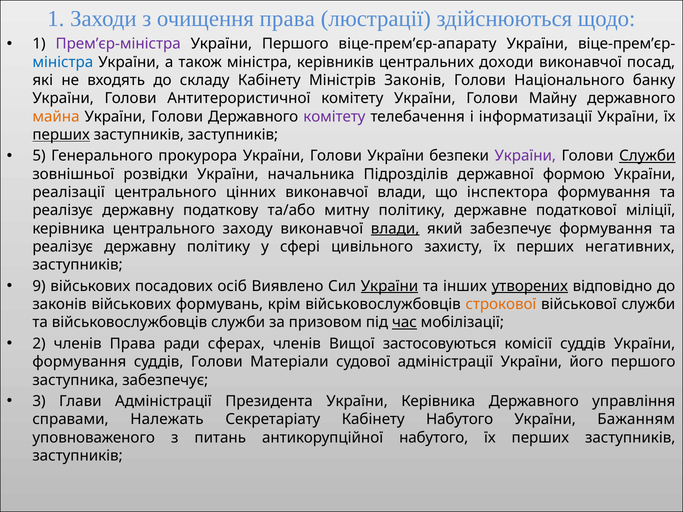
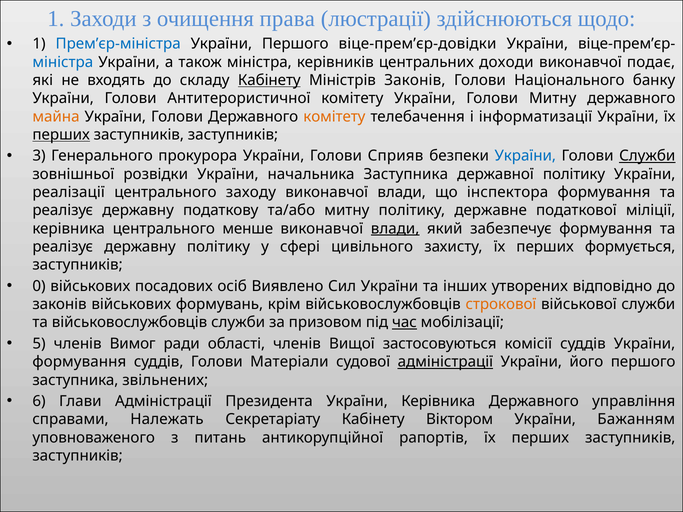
Прем’єр-міністра colour: purple -> blue (118, 44)
віце-прем’єр-апарату: віце-прем’єр-апарату -> віце-прем’єр-довідки (417, 44)
посад: посад -> подає (651, 62)
Кабінету underline: none -> present (269, 80)
Голови Майну: Майну -> Митну (553, 98)
комітету colour: purple -> orange (334, 117)
5: 5 -> 3 (39, 156)
Голови України: України -> Сприяв (396, 156)
України colour: purple -> blue (525, 156)
начальника Підрозділів: Підрозділів -> Заступника (406, 174)
державної формою: формою -> політику (574, 174)
цінних: цінних -> заходу (251, 192)
заходу: заходу -> менше (248, 229)
негативних: негативних -> формується (630, 247)
9: 9 -> 0 (39, 286)
України underline: present -> none (390, 286)
утворених underline: present -> none (530, 286)
2: 2 -> 5 (39, 344)
членів Права: Права -> Вимог (133, 344)
сферах: сферах -> області (236, 344)
адміністрації underline: none -> present (445, 362)
заступника забезпечує: забезпечує -> звільнених (165, 380)
3: 3 -> 6 (39, 401)
Кабінету Набутого: Набутого -> Віктором (460, 420)
антикорупційної набутого: набутого -> рапортів (434, 438)
